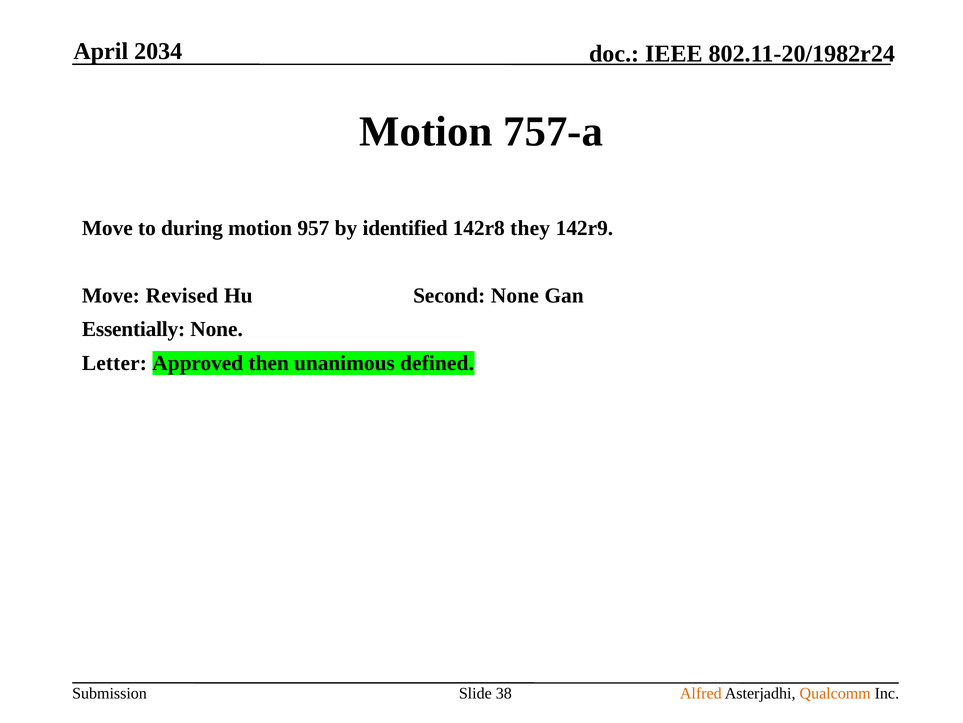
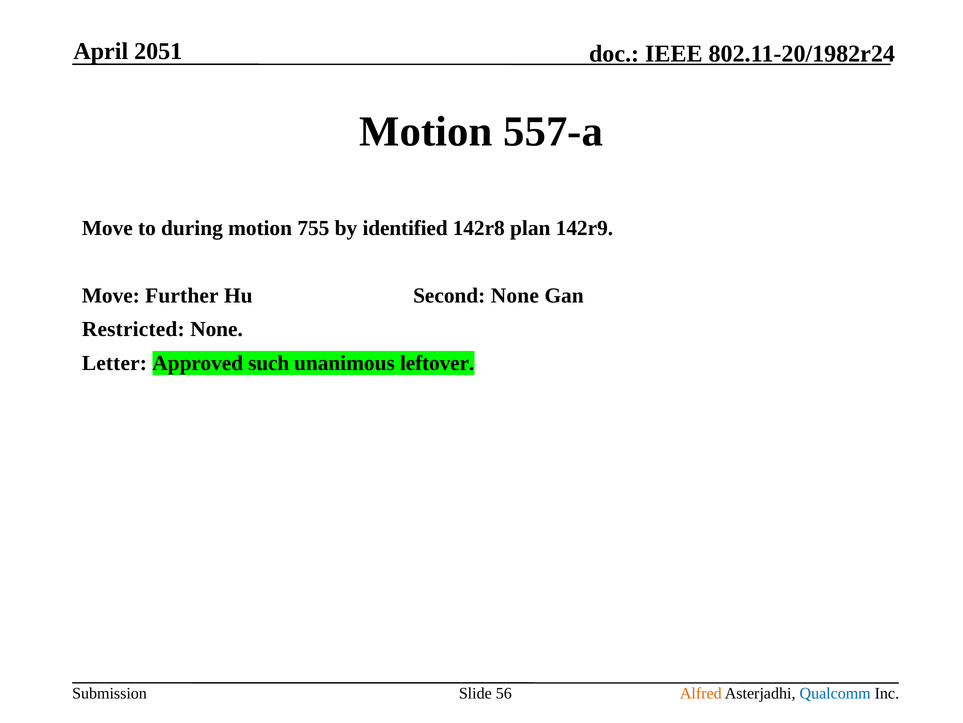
2034: 2034 -> 2051 (158, 51)
757-a: 757-a -> 557-a (553, 131)
957: 957 -> 755 (313, 228)
they: they -> plan (530, 228)
Revised: Revised -> Further (182, 295)
Essentially: Essentially -> Restricted (133, 329)
then: then -> such (269, 363)
defined: defined -> leftover (437, 363)
38: 38 -> 56 (504, 693)
Qualcomm colour: orange -> blue (835, 693)
